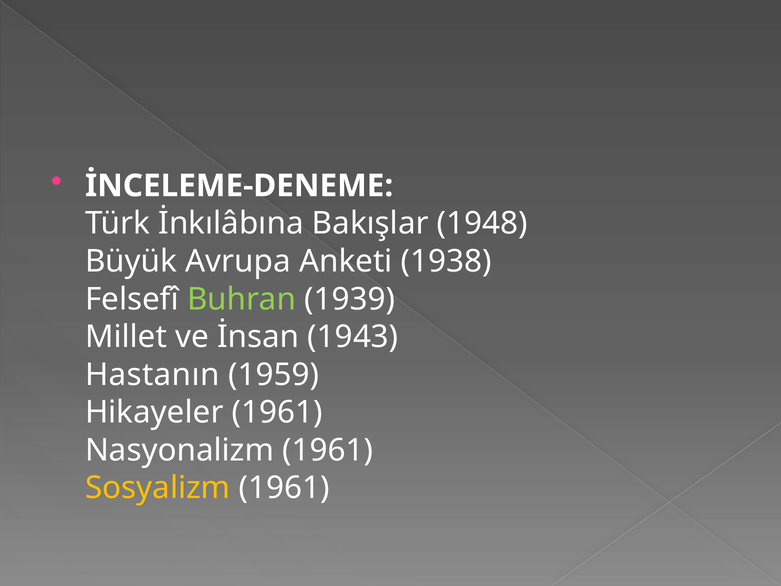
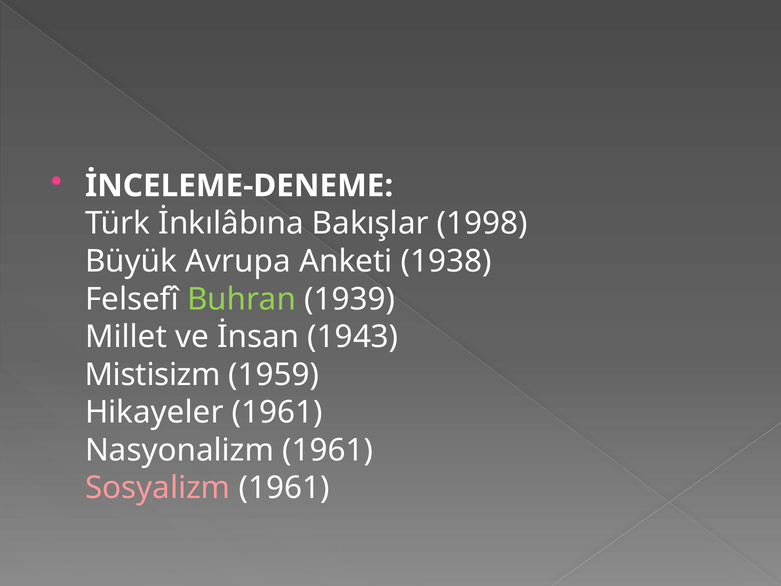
1948: 1948 -> 1998 (482, 223)
Hastanın: Hastanın -> Mistisizm (153, 375)
Sosyalizm colour: yellow -> pink (158, 488)
